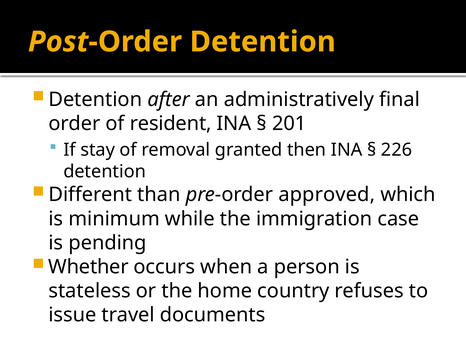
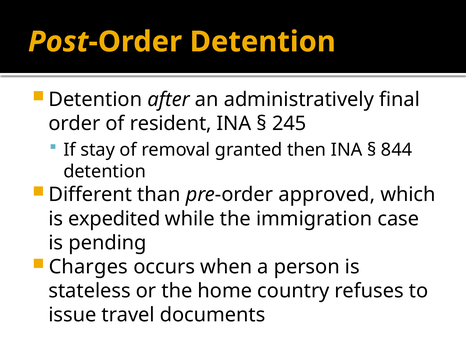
201: 201 -> 245 (289, 124)
226: 226 -> 844 (397, 150)
minimum: minimum -> expedited (114, 219)
Whether: Whether -> Charges (88, 267)
